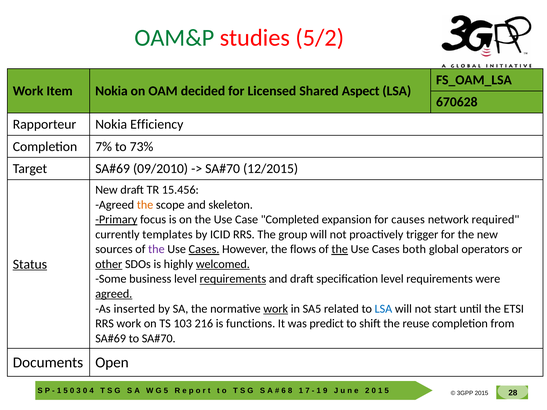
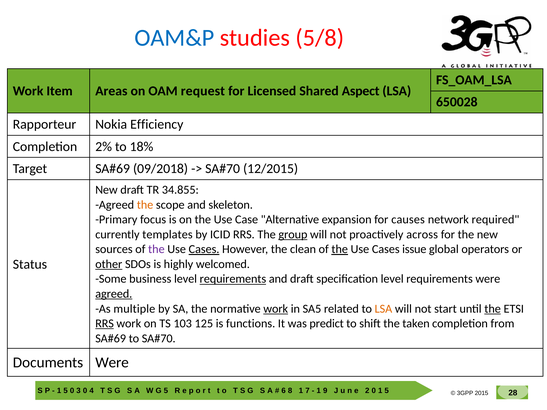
OAM&P colour: green -> blue (175, 38)
5/2: 5/2 -> 5/8 (320, 38)
Item Nokia: Nokia -> Areas (111, 91)
decided: decided -> request (203, 91)
670628: 670628 -> 650028 (457, 102)
7%: 7% -> 2% (104, 147)
73%: 73% -> 18% (141, 147)
09/2010: 09/2010 -> 09/2018 (161, 169)
15.456: 15.456 -> 34.855 (180, 190)
Primary underline: present -> none (116, 220)
Completed: Completed -> Alternative (290, 220)
group underline: none -> present (293, 235)
trigger: trigger -> across (422, 235)
flows: flows -> clean (303, 249)
both: both -> issue (414, 249)
Status underline: present -> none (30, 264)
welcomed underline: present -> none (223, 264)
inserted: inserted -> multiple (134, 309)
LSA colour: blue -> orange (383, 309)
the underline: none -> present (493, 309)
RRS underline: none -> present (105, 324)
216: 216 -> 125 (204, 324)
reuse: reuse -> taken (416, 324)
Documents Open: Open -> Were (112, 363)
